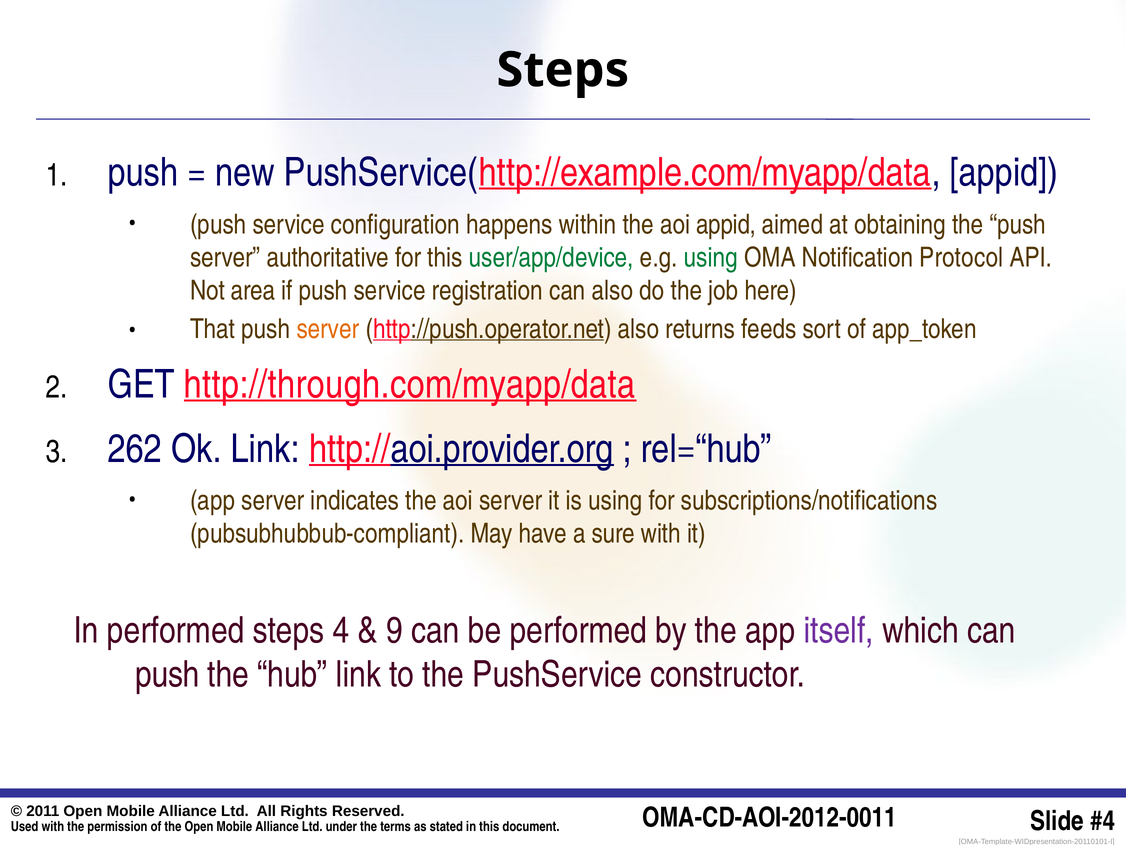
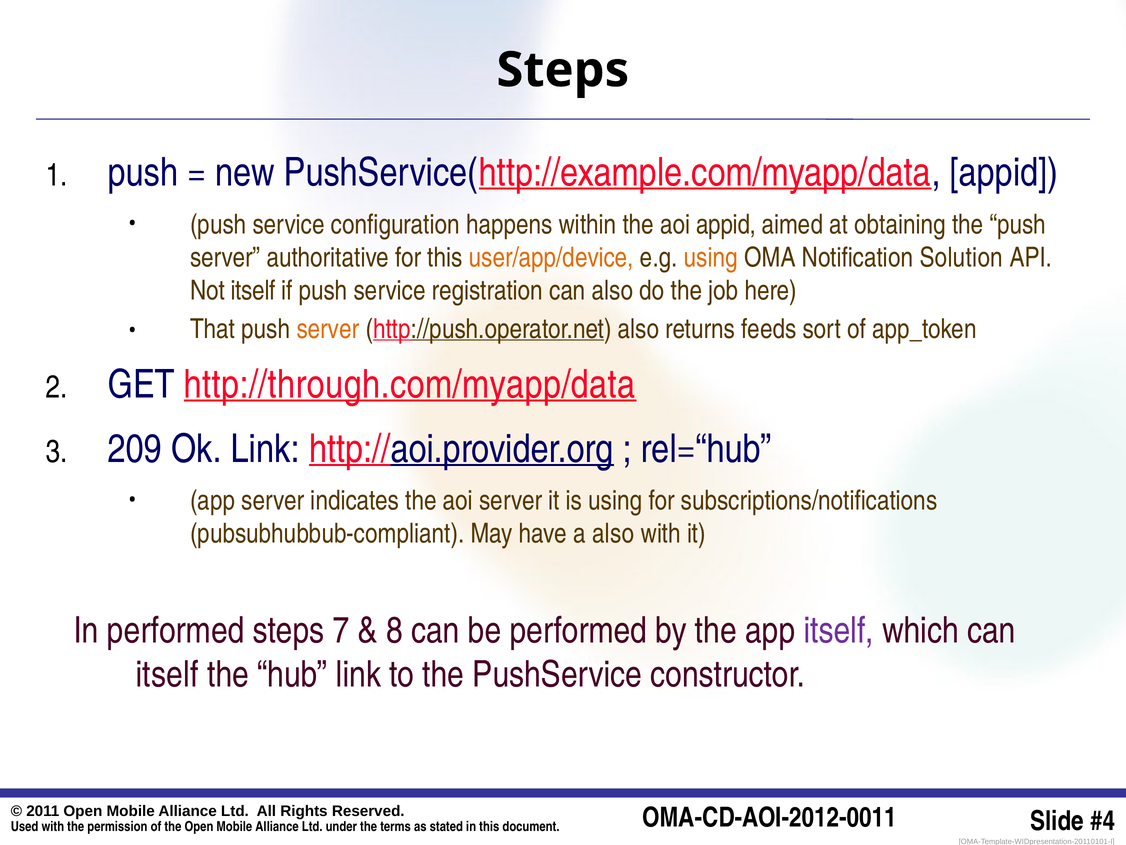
user/app/device colour: green -> orange (551, 257)
using colour: green -> orange (711, 257)
Protocol: Protocol -> Solution (961, 257)
Not area: area -> itself (253, 290)
262: 262 -> 209 (135, 449)
a sure: sure -> also (613, 534)
4: 4 -> 7 (341, 631)
9: 9 -> 8 (394, 631)
push: push -> itself (167, 675)
